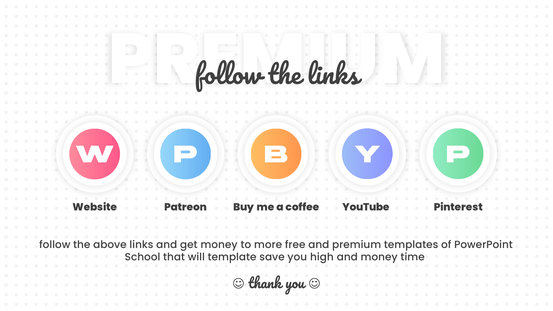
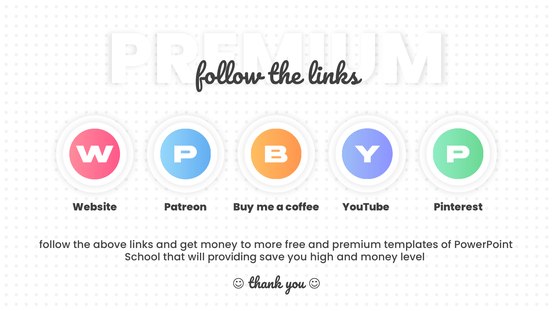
template: template -> providing (232, 257)
time: time -> level (413, 257)
